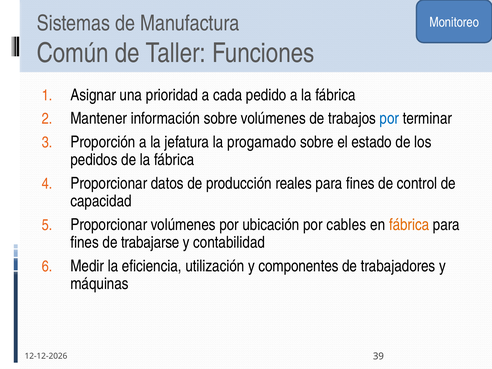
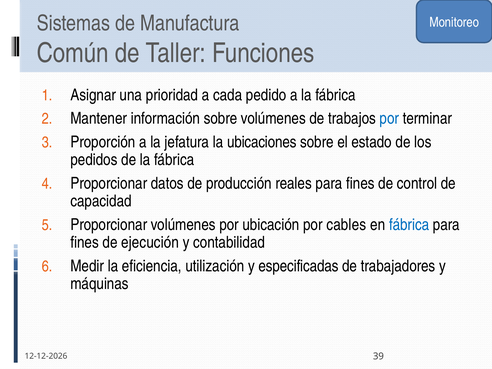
progamado: progamado -> ubicaciones (262, 142)
fábrica colour: orange -> blue (409, 225)
trabajarse: trabajarse -> ejecución (150, 242)
componentes: componentes -> especificadas (299, 266)
